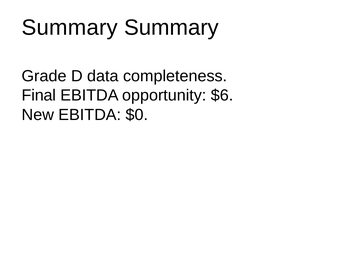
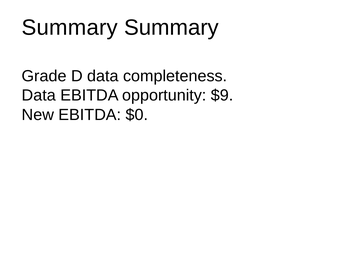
Final: Final -> Data (39, 95)
$6: $6 -> $9 (222, 95)
